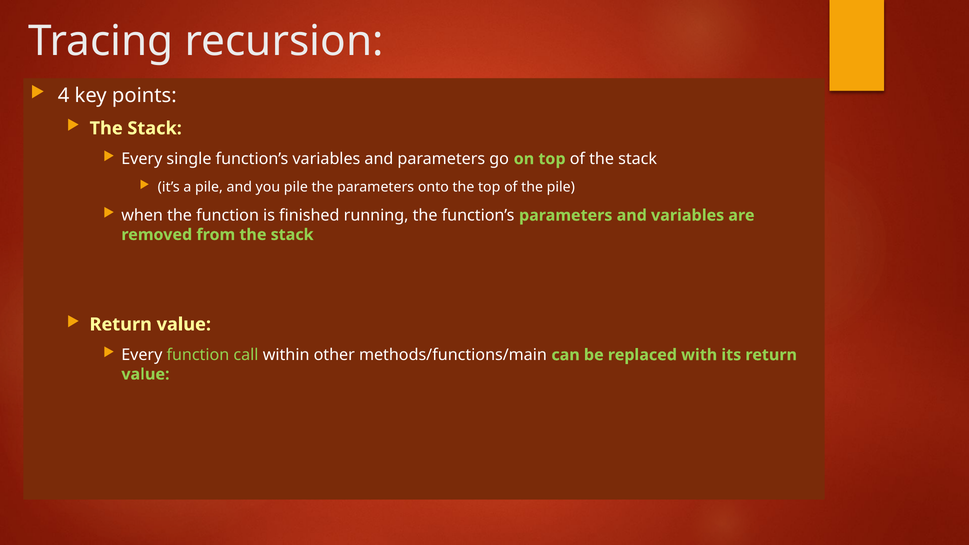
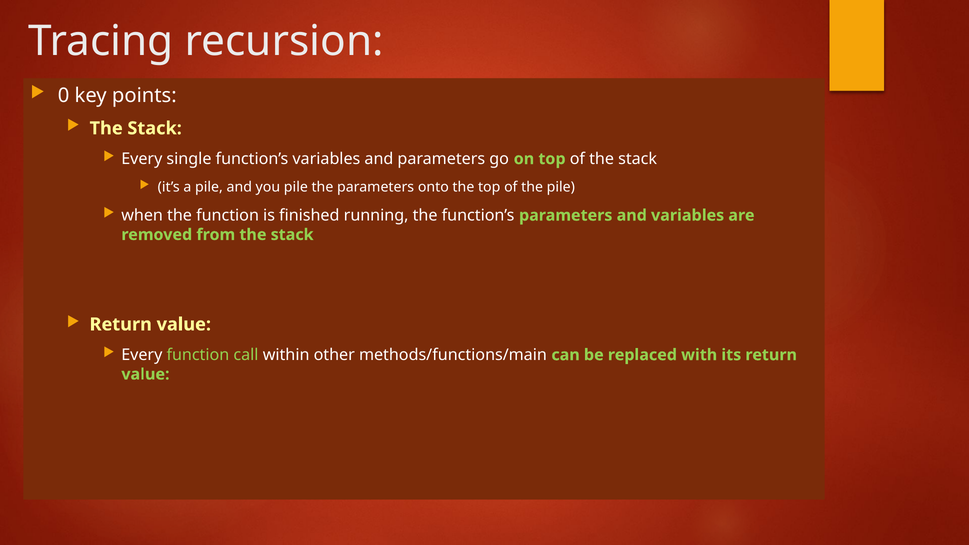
4: 4 -> 0 (64, 95)
